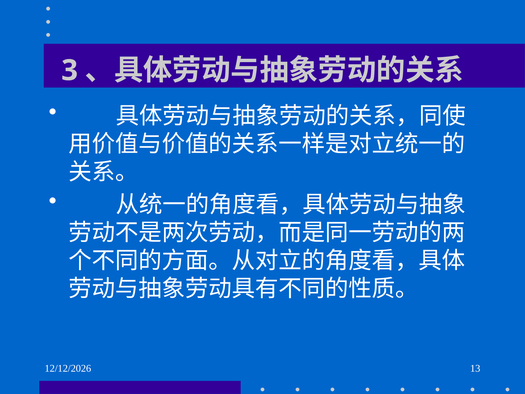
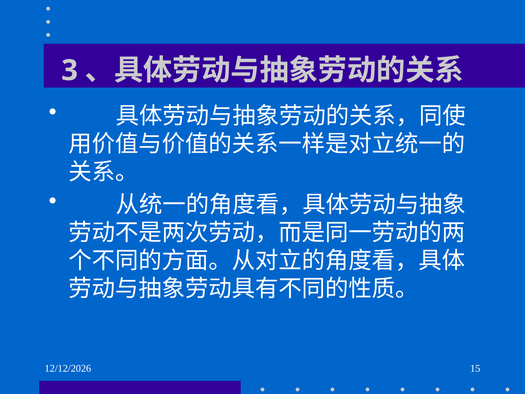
13: 13 -> 15 (475, 368)
